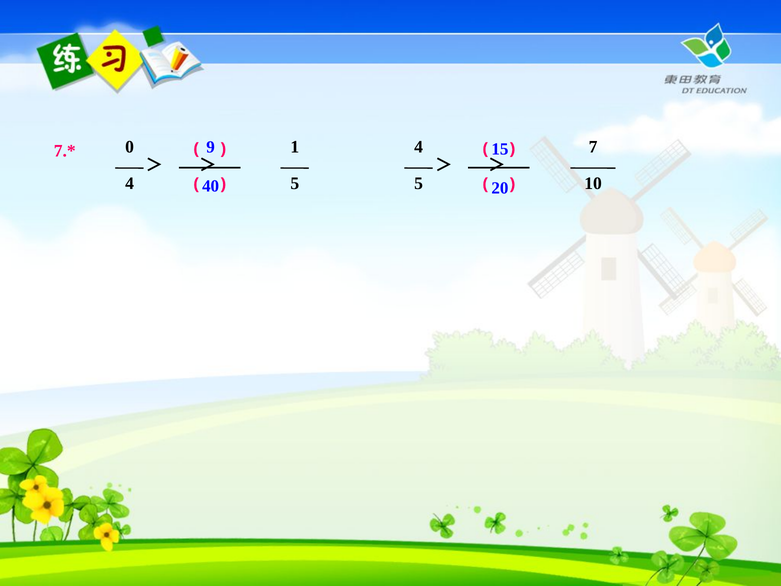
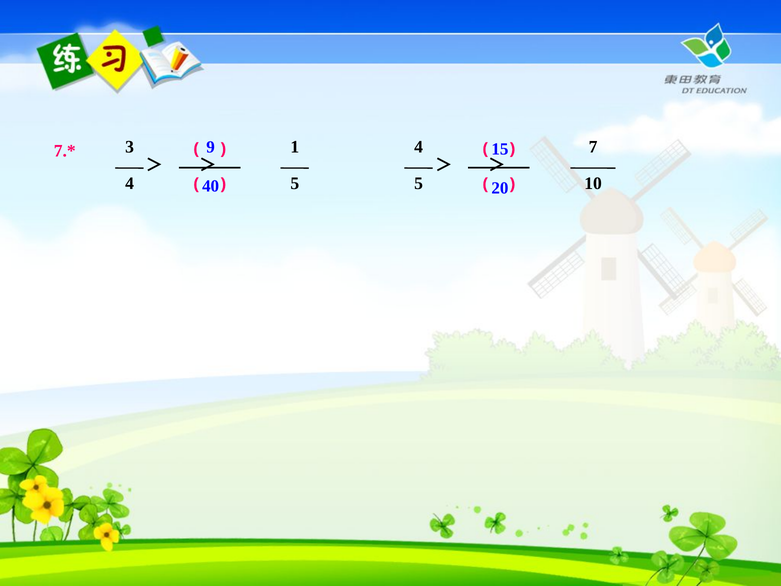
0: 0 -> 3 (130, 147)
